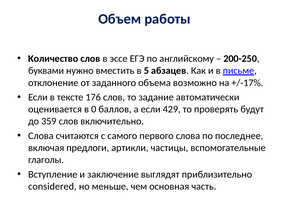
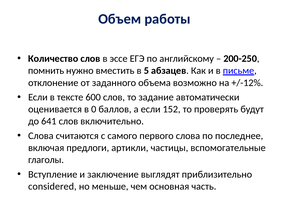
буквами: буквами -> помнить (46, 71)
+/-17%: +/-17% -> +/-12% (247, 83)
176: 176 -> 600 (93, 98)
429: 429 -> 152 (172, 110)
359: 359 -> 641 (49, 122)
